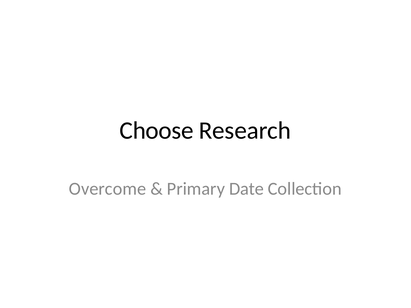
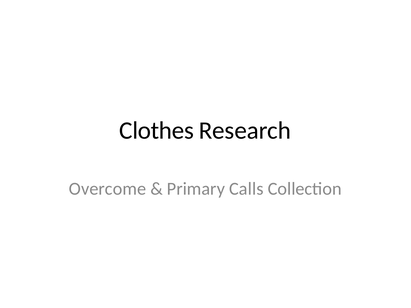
Choose: Choose -> Clothes (157, 131)
Date: Date -> Calls (246, 189)
